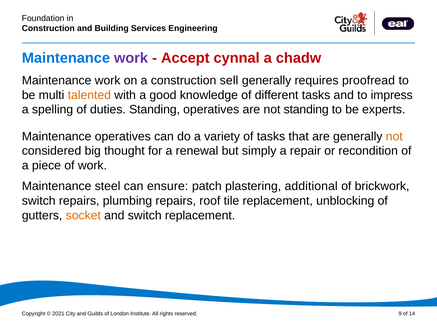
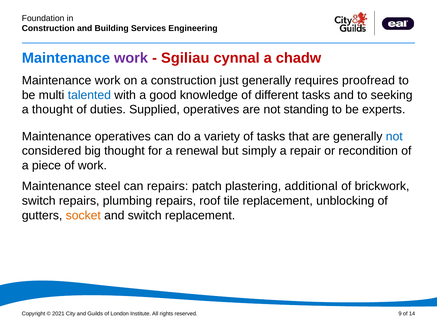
Accept: Accept -> Sgiliau (185, 58)
sell: sell -> just (229, 80)
talented colour: orange -> blue (89, 95)
impress: impress -> seeking (392, 95)
a spelling: spelling -> thought (52, 110)
duties Standing: Standing -> Supplied (155, 110)
not colour: orange -> blue (394, 136)
can ensure: ensure -> repairs (168, 186)
